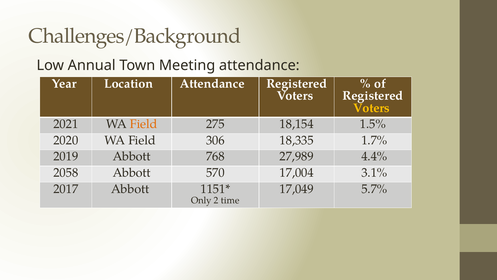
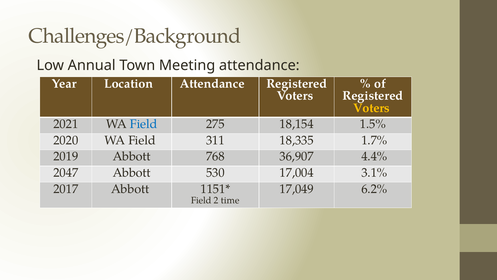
Field colour: orange -> blue (144, 124)
306: 306 -> 311 (215, 140)
27,989: 27,989 -> 36,907 (297, 156)
2058: 2058 -> 2047 (66, 172)
570: 570 -> 530 (215, 172)
5.7%: 5.7% -> 6.2% (374, 189)
Only: Only -> Field (201, 200)
